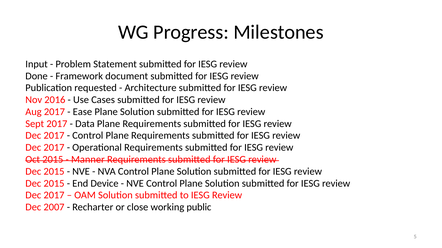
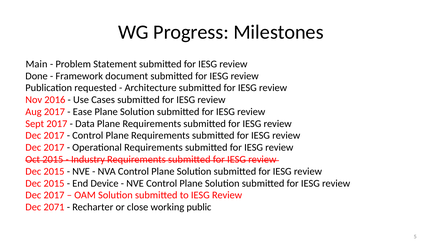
Input: Input -> Main (37, 64)
Manner: Manner -> Industry (88, 160)
2007: 2007 -> 2071 (54, 208)
